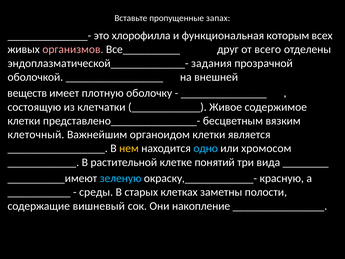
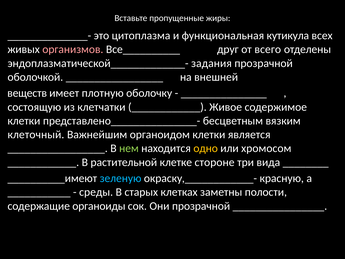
запах: запах -> жиры (218, 18)
хлорофилла: хлорофилла -> цитоплазма (141, 36)
которым: которым -> кутикула (288, 36)
нем colour: yellow -> light green (129, 148)
одно colour: light blue -> yellow (206, 148)
понятий: понятий -> стороне (215, 162)
вишневый: вишневый -> органоиды (99, 206)
Они накопление: накопление -> прозрачной (201, 206)
